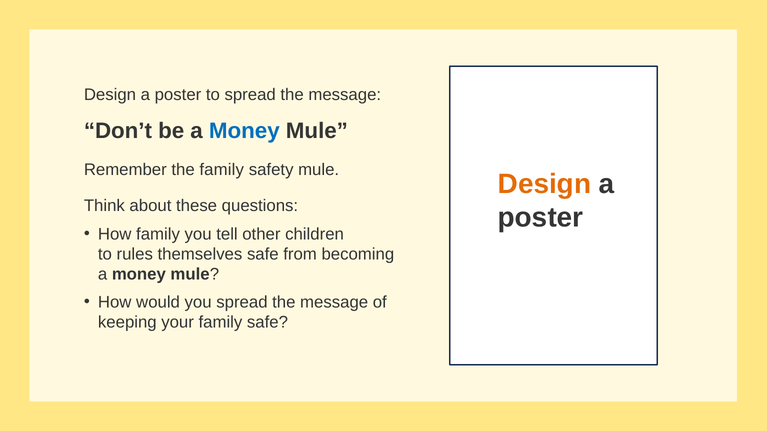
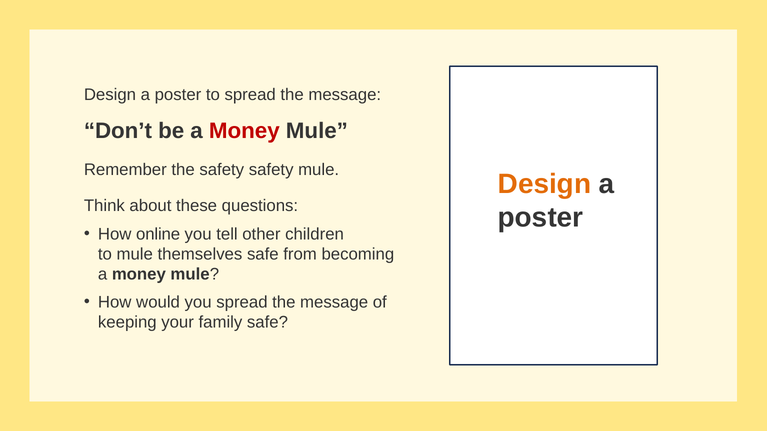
Money colour: blue -> red (244, 131)
the family: family -> safety (222, 170)
How family: family -> online (158, 234)
to rules: rules -> mule (135, 254)
